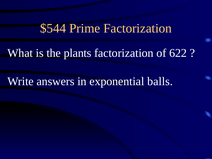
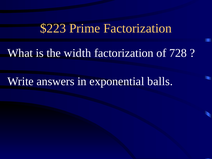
$544: $544 -> $223 (53, 28)
plants: plants -> width (77, 53)
622: 622 -> 728 (178, 53)
